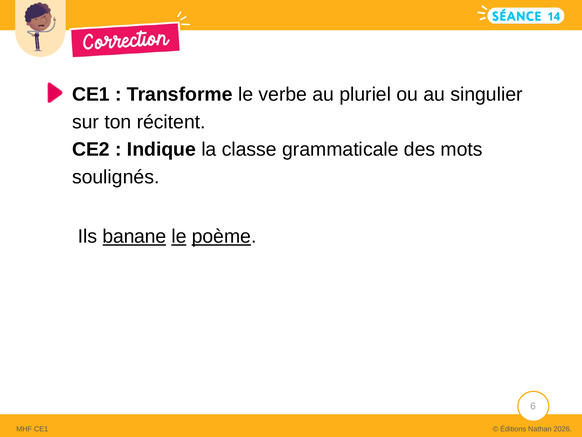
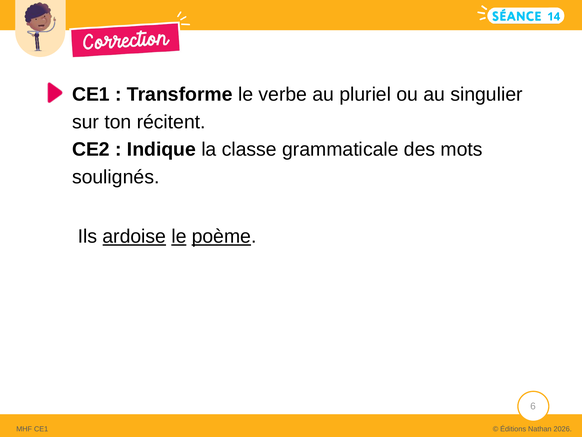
banane: banane -> ardoise (134, 236)
